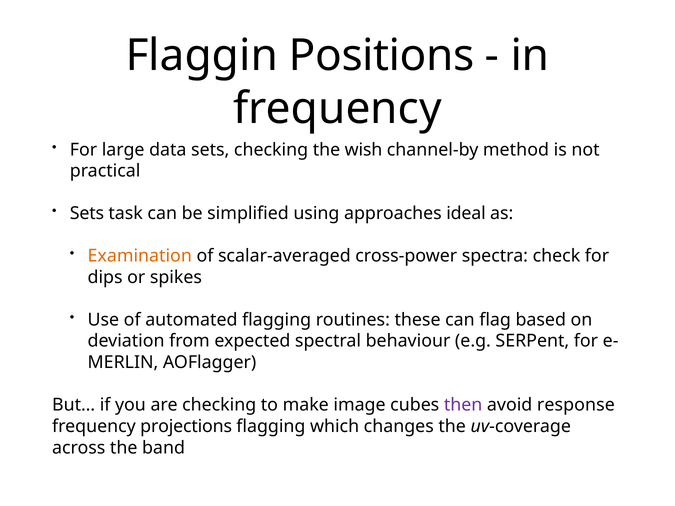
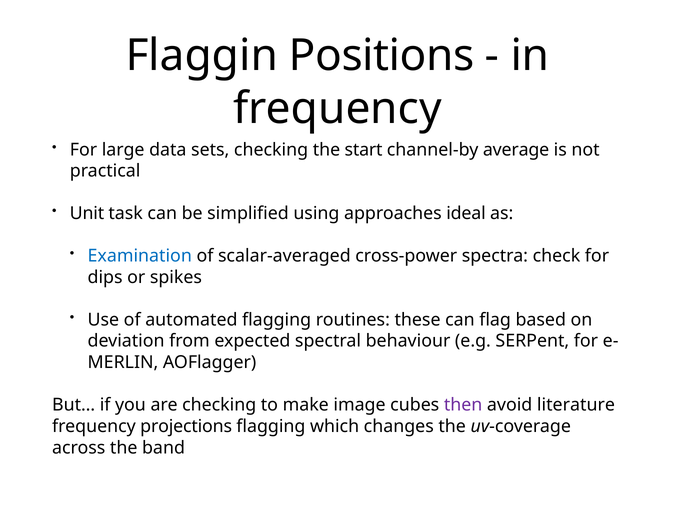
wish: wish -> start (364, 150)
method: method -> average (516, 150)
Sets: Sets -> Unit (87, 214)
Examination colour: orange -> blue (140, 256)
response: response -> literature (576, 405)
